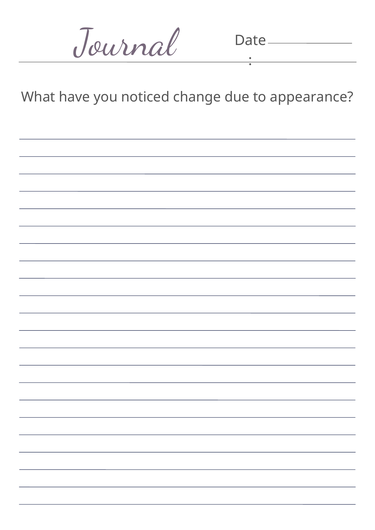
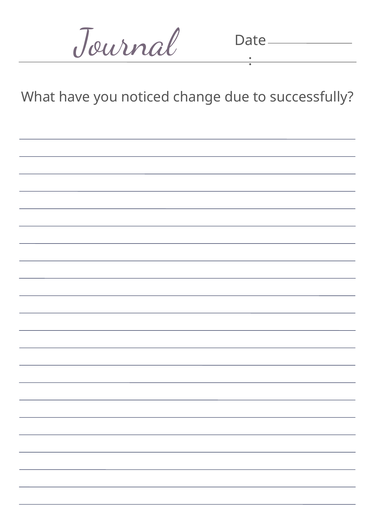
appearance: appearance -> successfully (312, 97)
